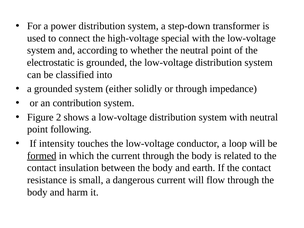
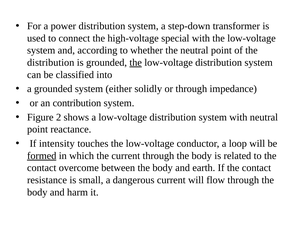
electrostatic: electrostatic -> distribution (51, 63)
the underline: none -> present (136, 63)
following: following -> reactance (71, 129)
insulation: insulation -> overcome (79, 168)
